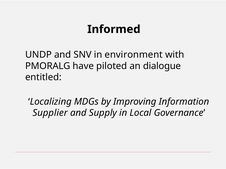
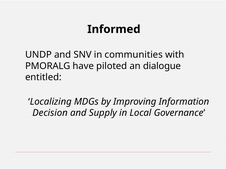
environment: environment -> communities (134, 55)
Supplier: Supplier -> Decision (50, 113)
